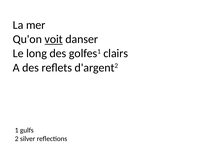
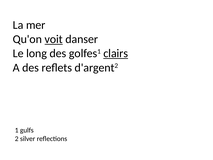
clairs underline: none -> present (116, 53)
